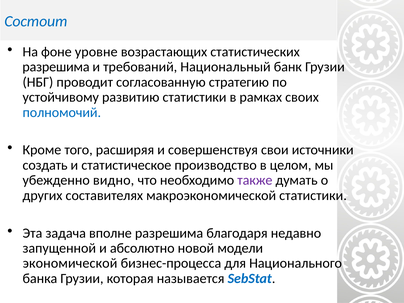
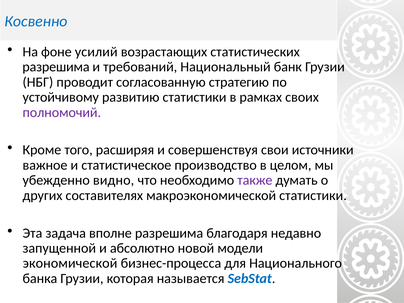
Состоит: Состоит -> Косвенно (36, 21)
уровне: уровне -> усилий (96, 52)
полномочий colour: blue -> purple (62, 112)
создать: создать -> важное (45, 165)
